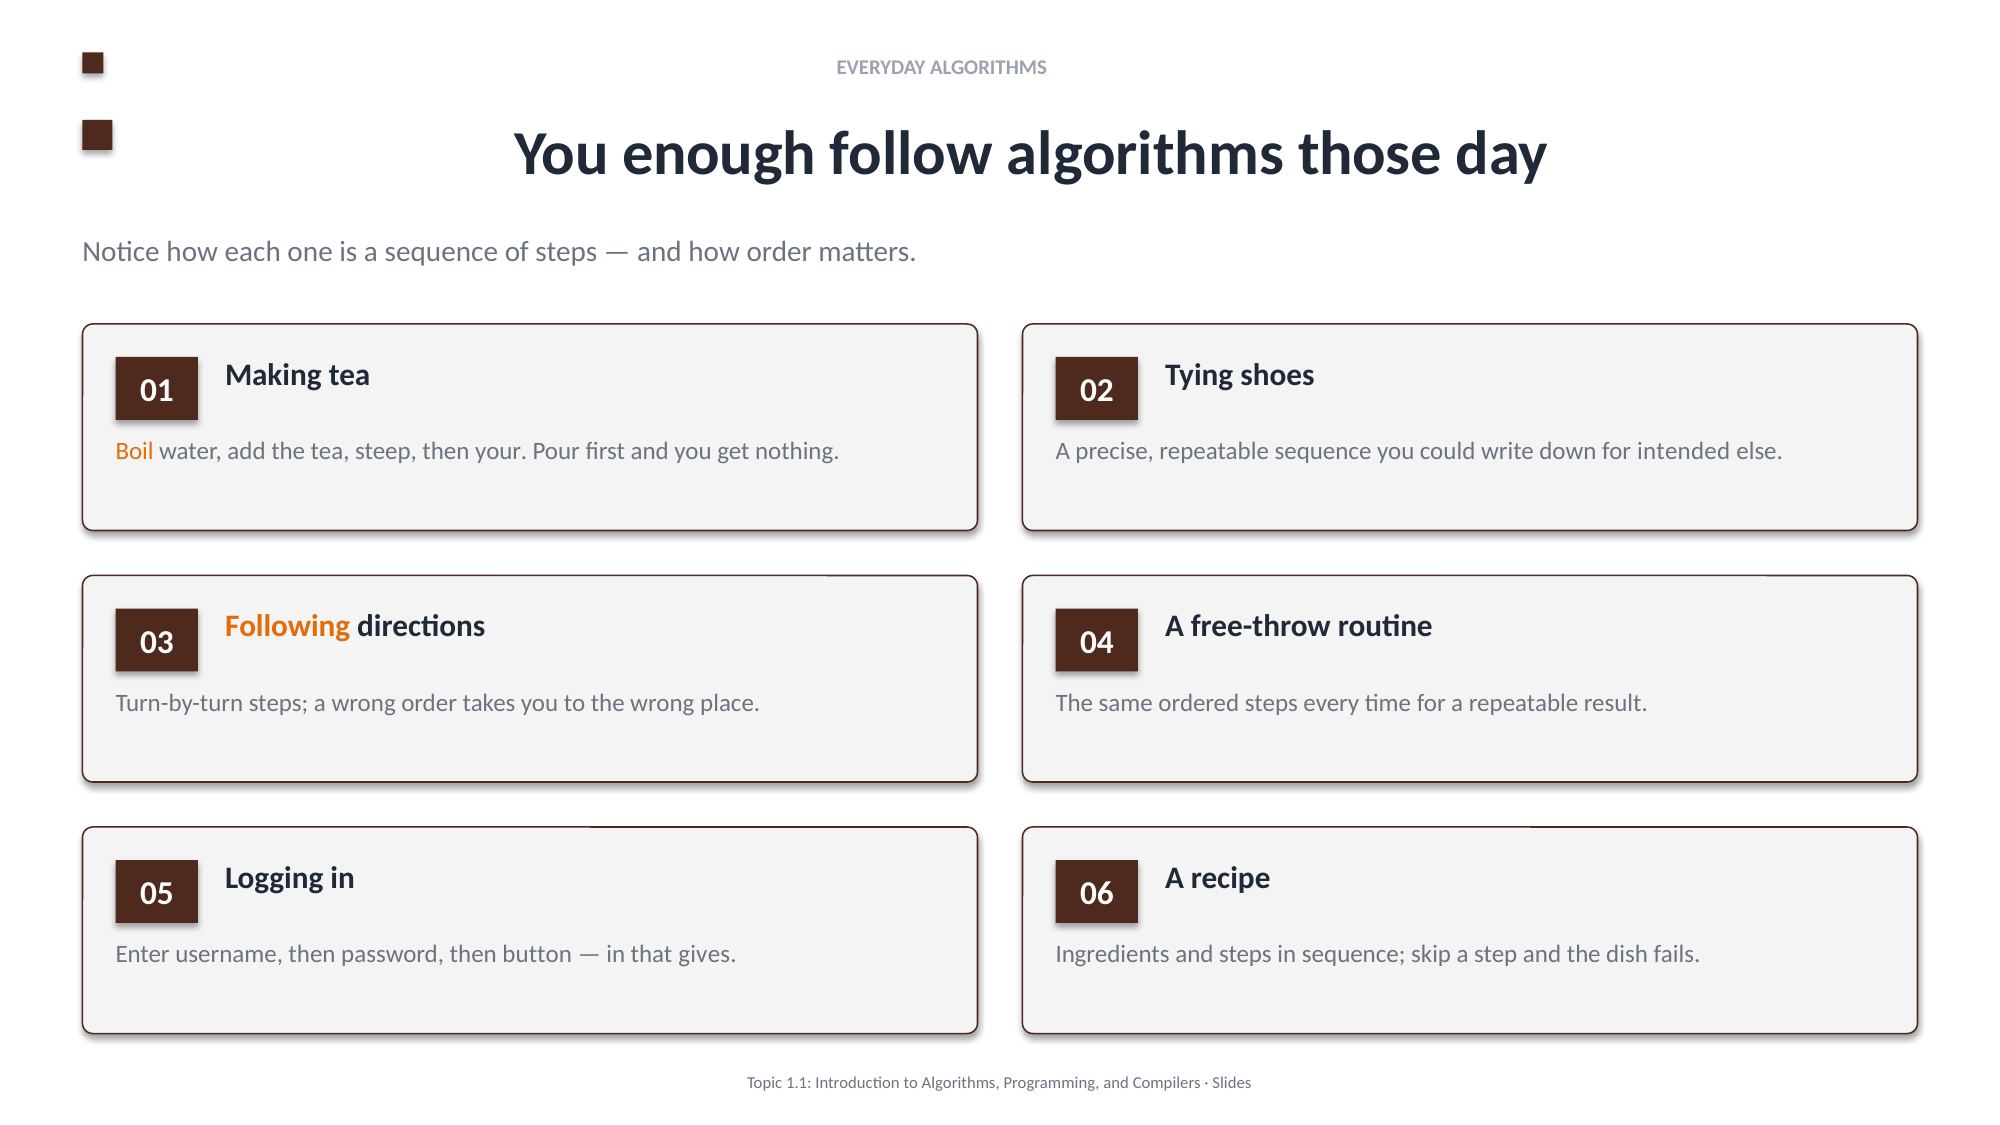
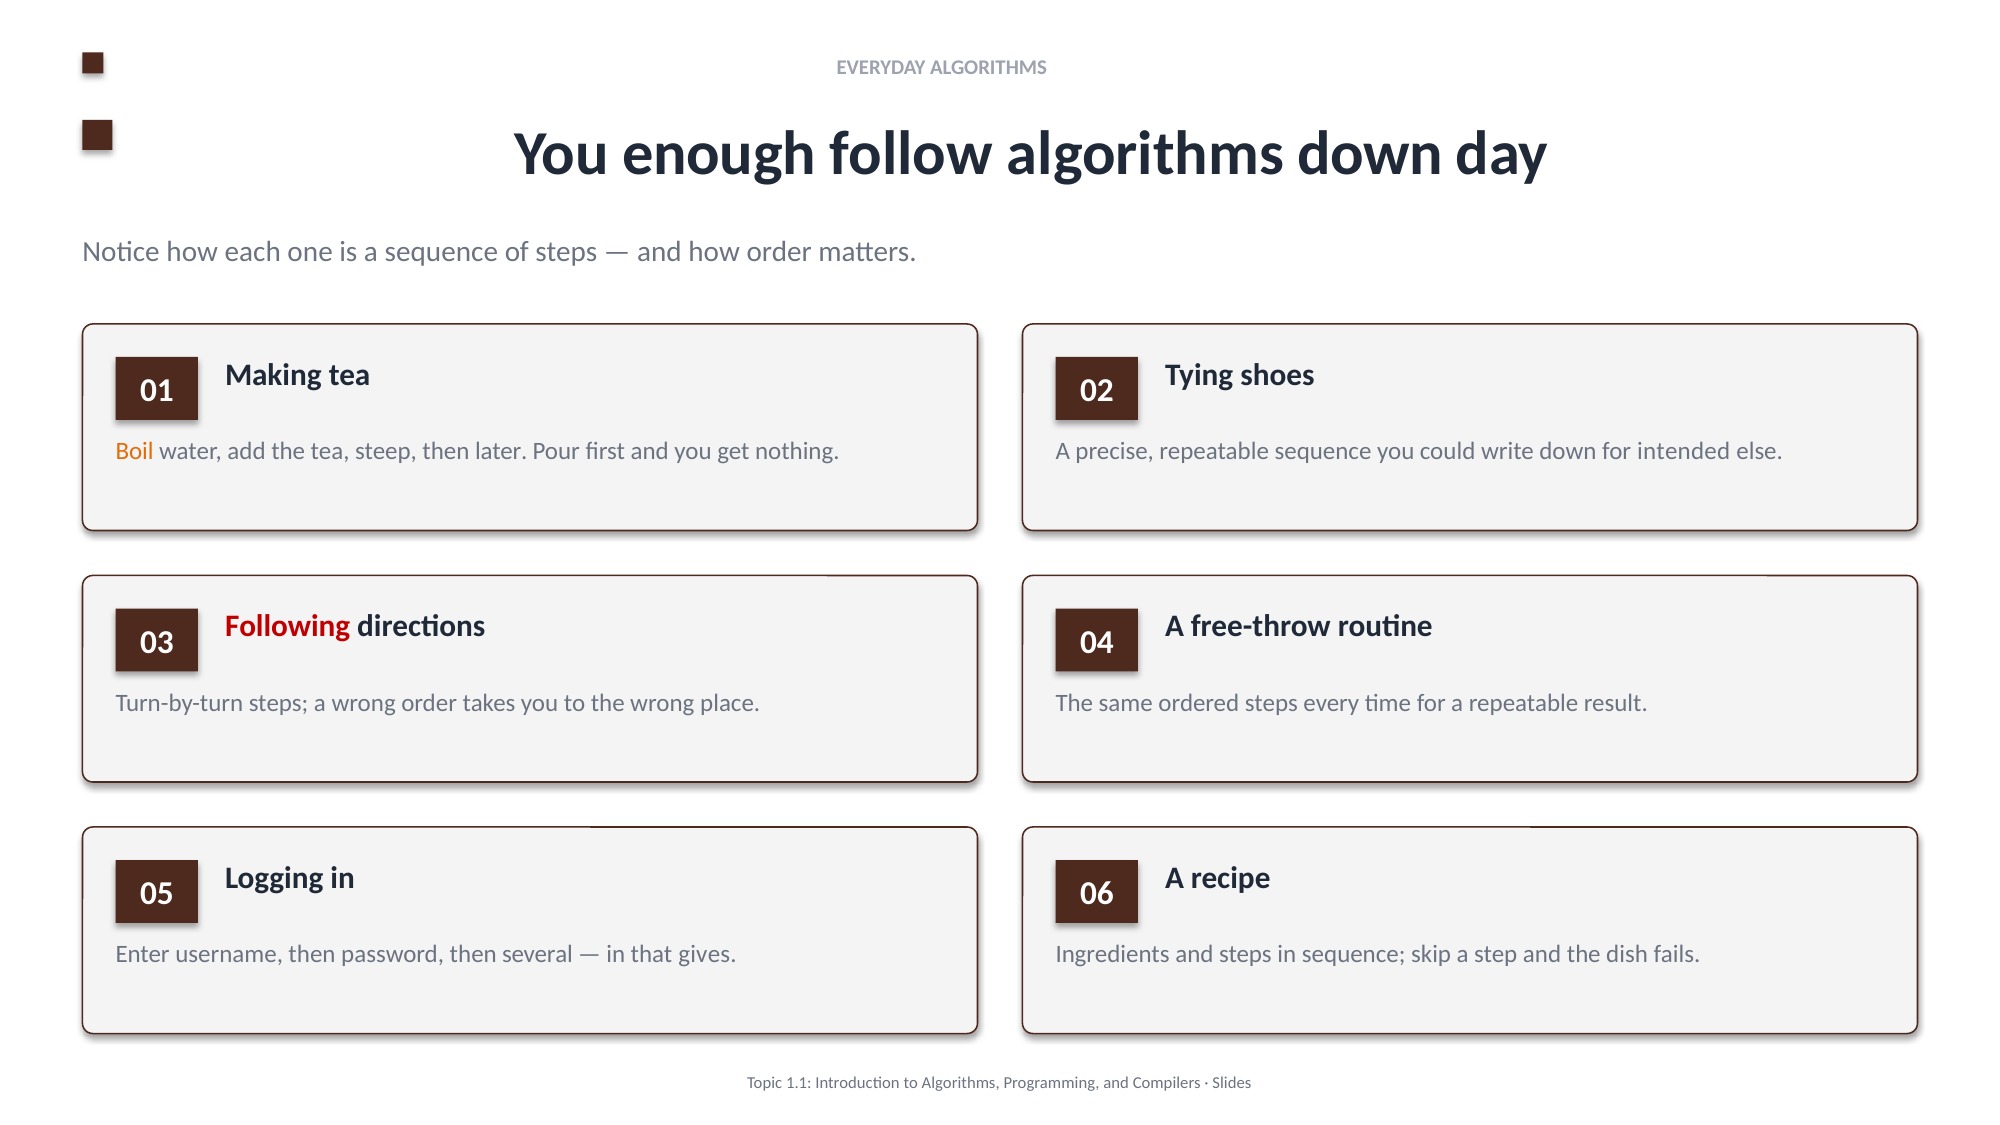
algorithms those: those -> down (1370, 154)
your: your -> later (501, 452)
Following colour: orange -> red (288, 626)
button: button -> several (537, 955)
